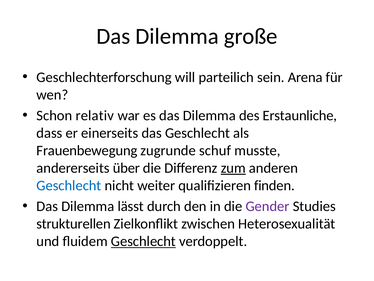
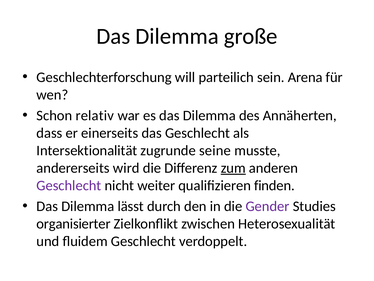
Erstaunliche: Erstaunliche -> Annäherten (300, 115)
Frauenbewegung: Frauenbewegung -> Intersektionalität (87, 150)
schuf: schuf -> seine (215, 150)
über: über -> wird (126, 168)
Geschlecht colour: blue -> purple (69, 185)
strukturellen: strukturellen -> organisierter (73, 223)
Geschlecht underline: present -> none (143, 241)
